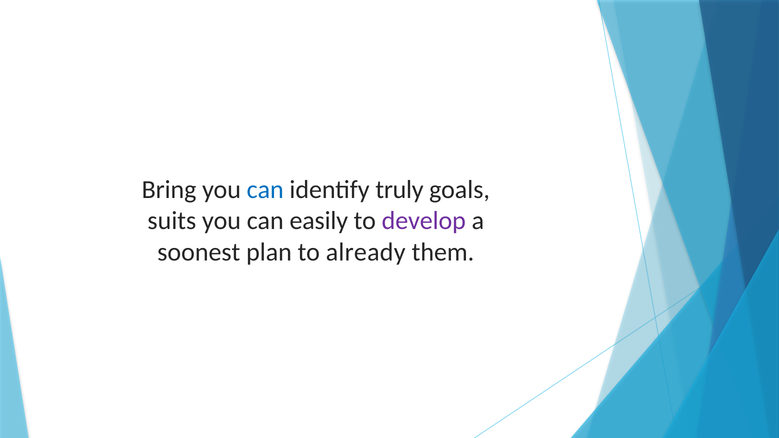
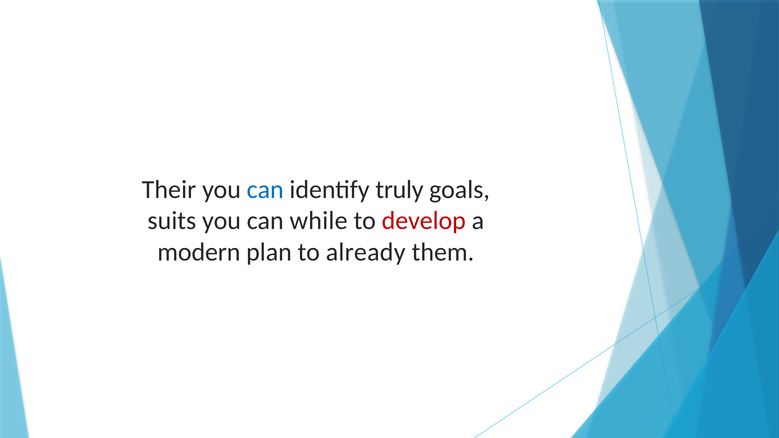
Bring: Bring -> Their (169, 190)
easily: easily -> while (319, 221)
develop colour: purple -> red (424, 221)
soonest: soonest -> modern (199, 252)
